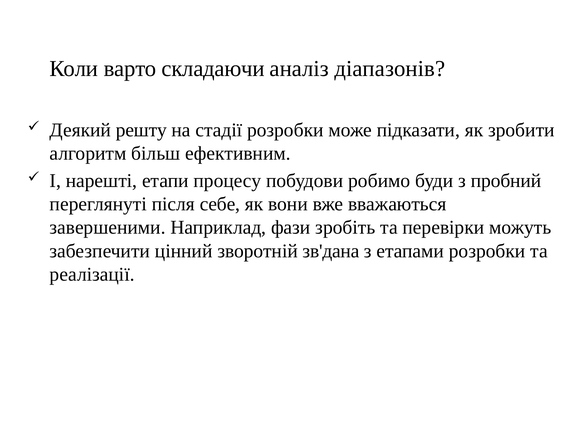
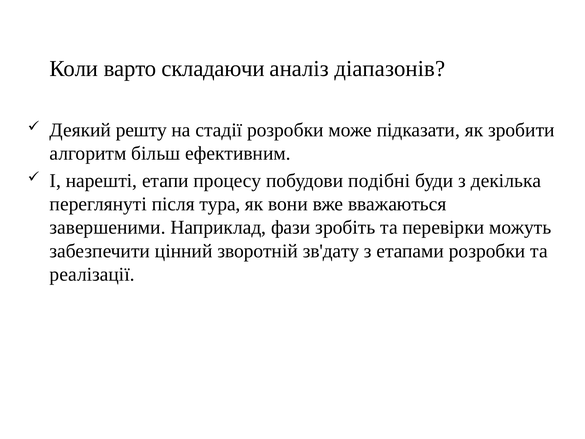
робимо: робимо -> подібні (379, 181)
пробний: пробний -> декілька (506, 181)
себе: себе -> тура (220, 204)
зв'дана: зв'дана -> зв'дату (331, 251)
